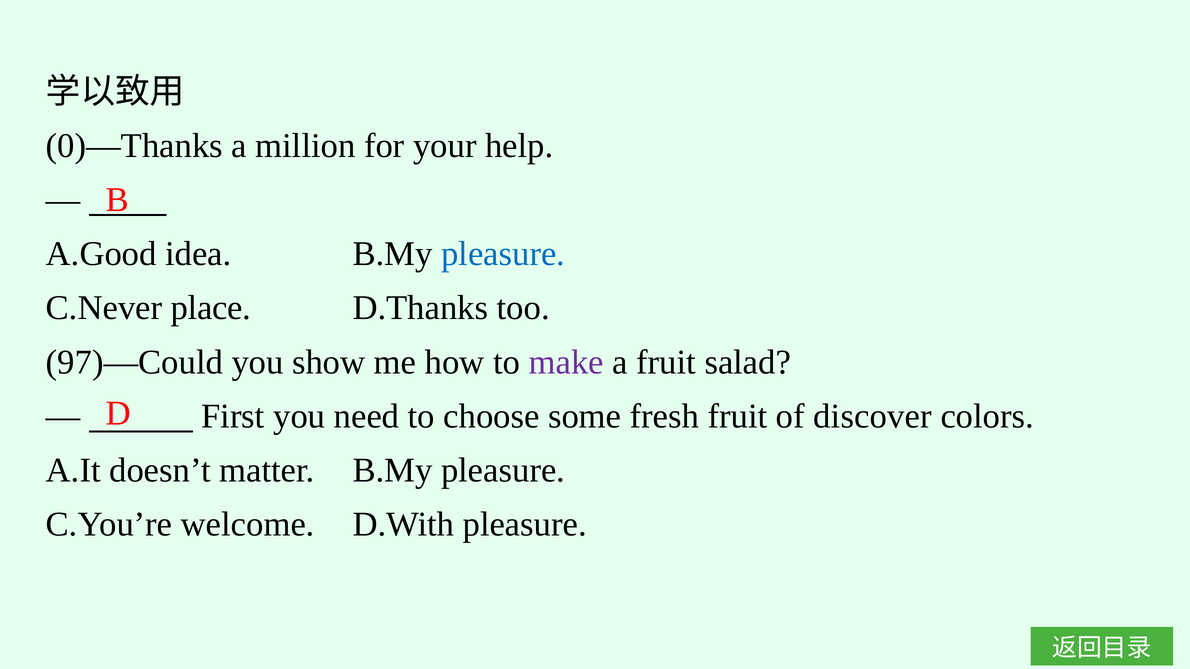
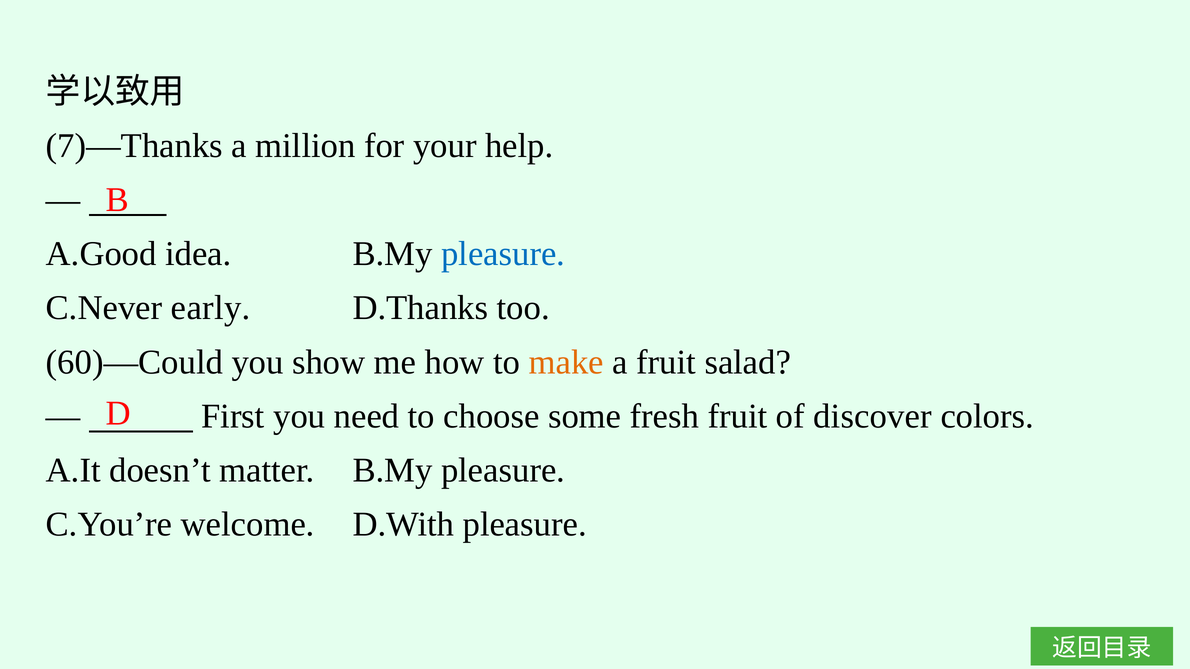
0)—Thanks: 0)—Thanks -> 7)—Thanks (134, 146)
place: place -> early (211, 308)
97)—Could: 97)—Could -> 60)—Could (134, 362)
make colour: purple -> orange (566, 362)
